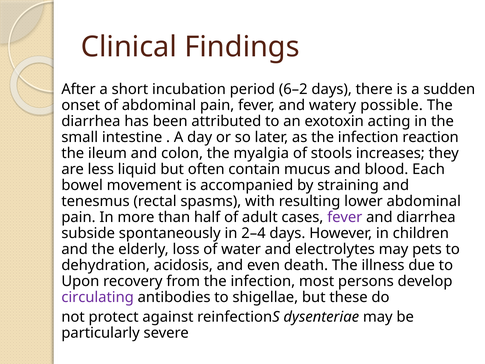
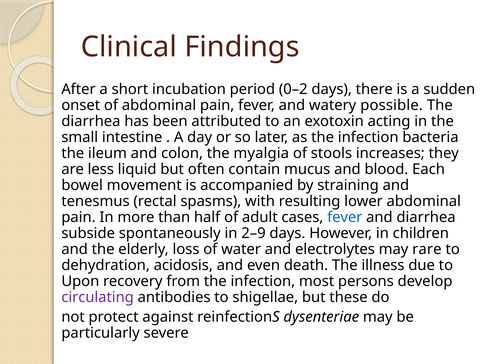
6–2: 6–2 -> 0–2 (293, 89)
reaction: reaction -> bacteria (430, 137)
fever colour: purple -> blue (345, 217)
2–4: 2–4 -> 2–9 (253, 233)
pets: pets -> rare (427, 249)
